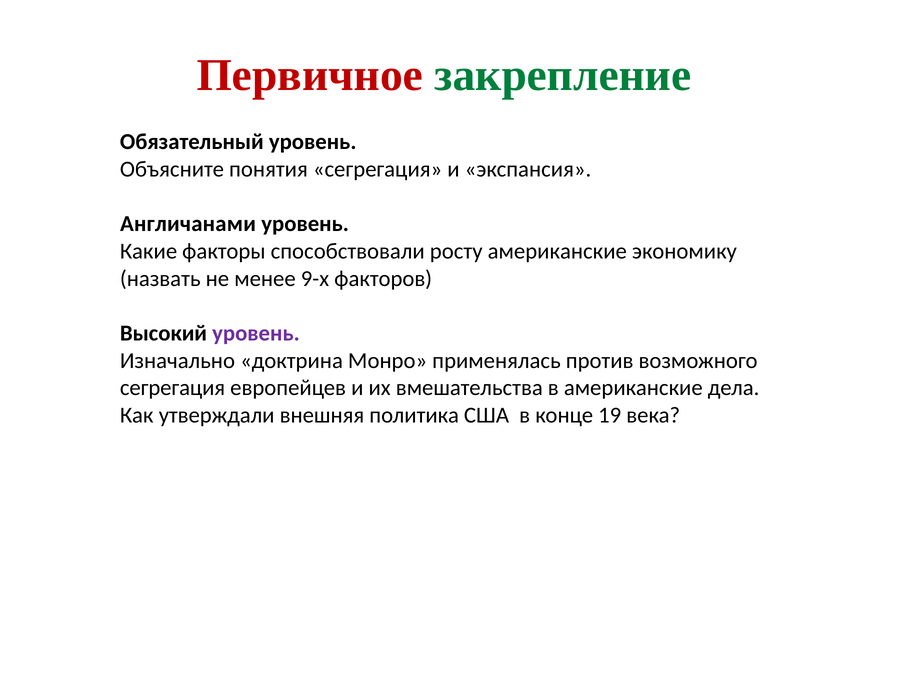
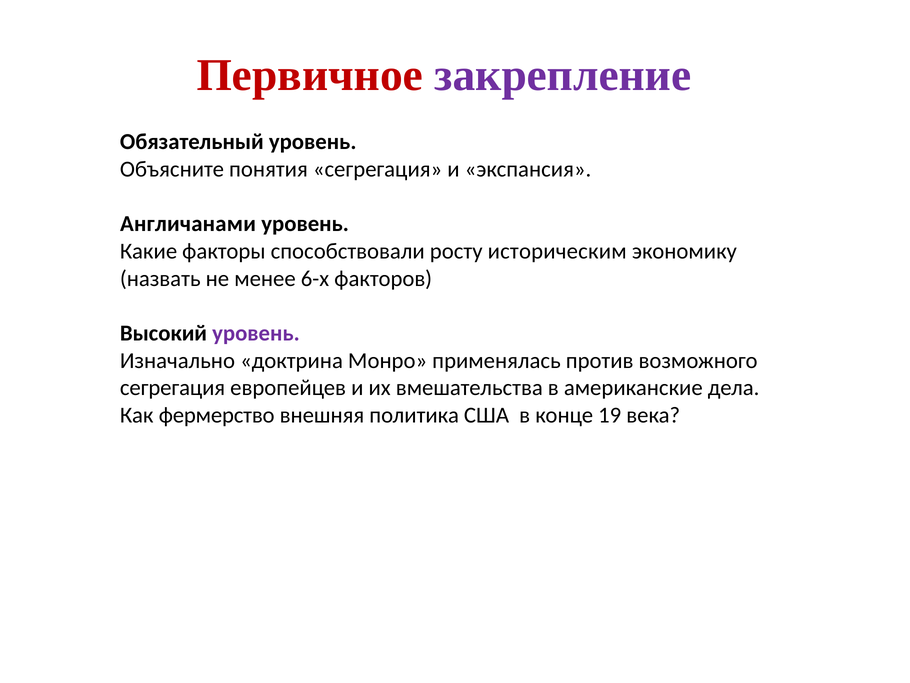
закрепление colour: green -> purple (563, 75)
росту американские: американские -> историческим (557, 251)
9-х: 9-х -> 6-х (315, 278)
утверждали: утверждали -> фермерство (217, 415)
